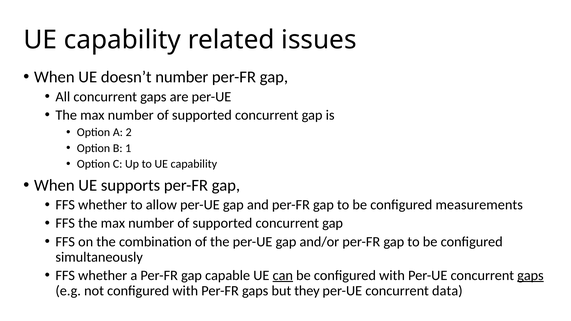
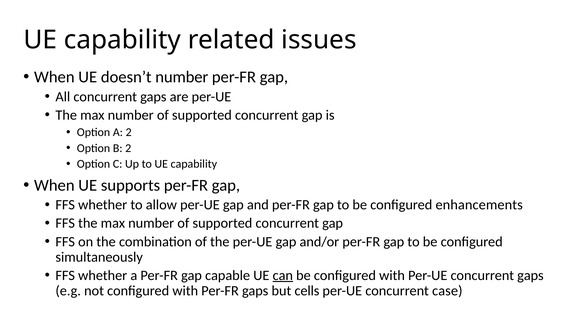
B 1: 1 -> 2 (128, 148)
measurements: measurements -> enhancements (479, 205)
gaps underline: present -> none (530, 276)
they: they -> cells (307, 291)
data: data -> case (447, 291)
